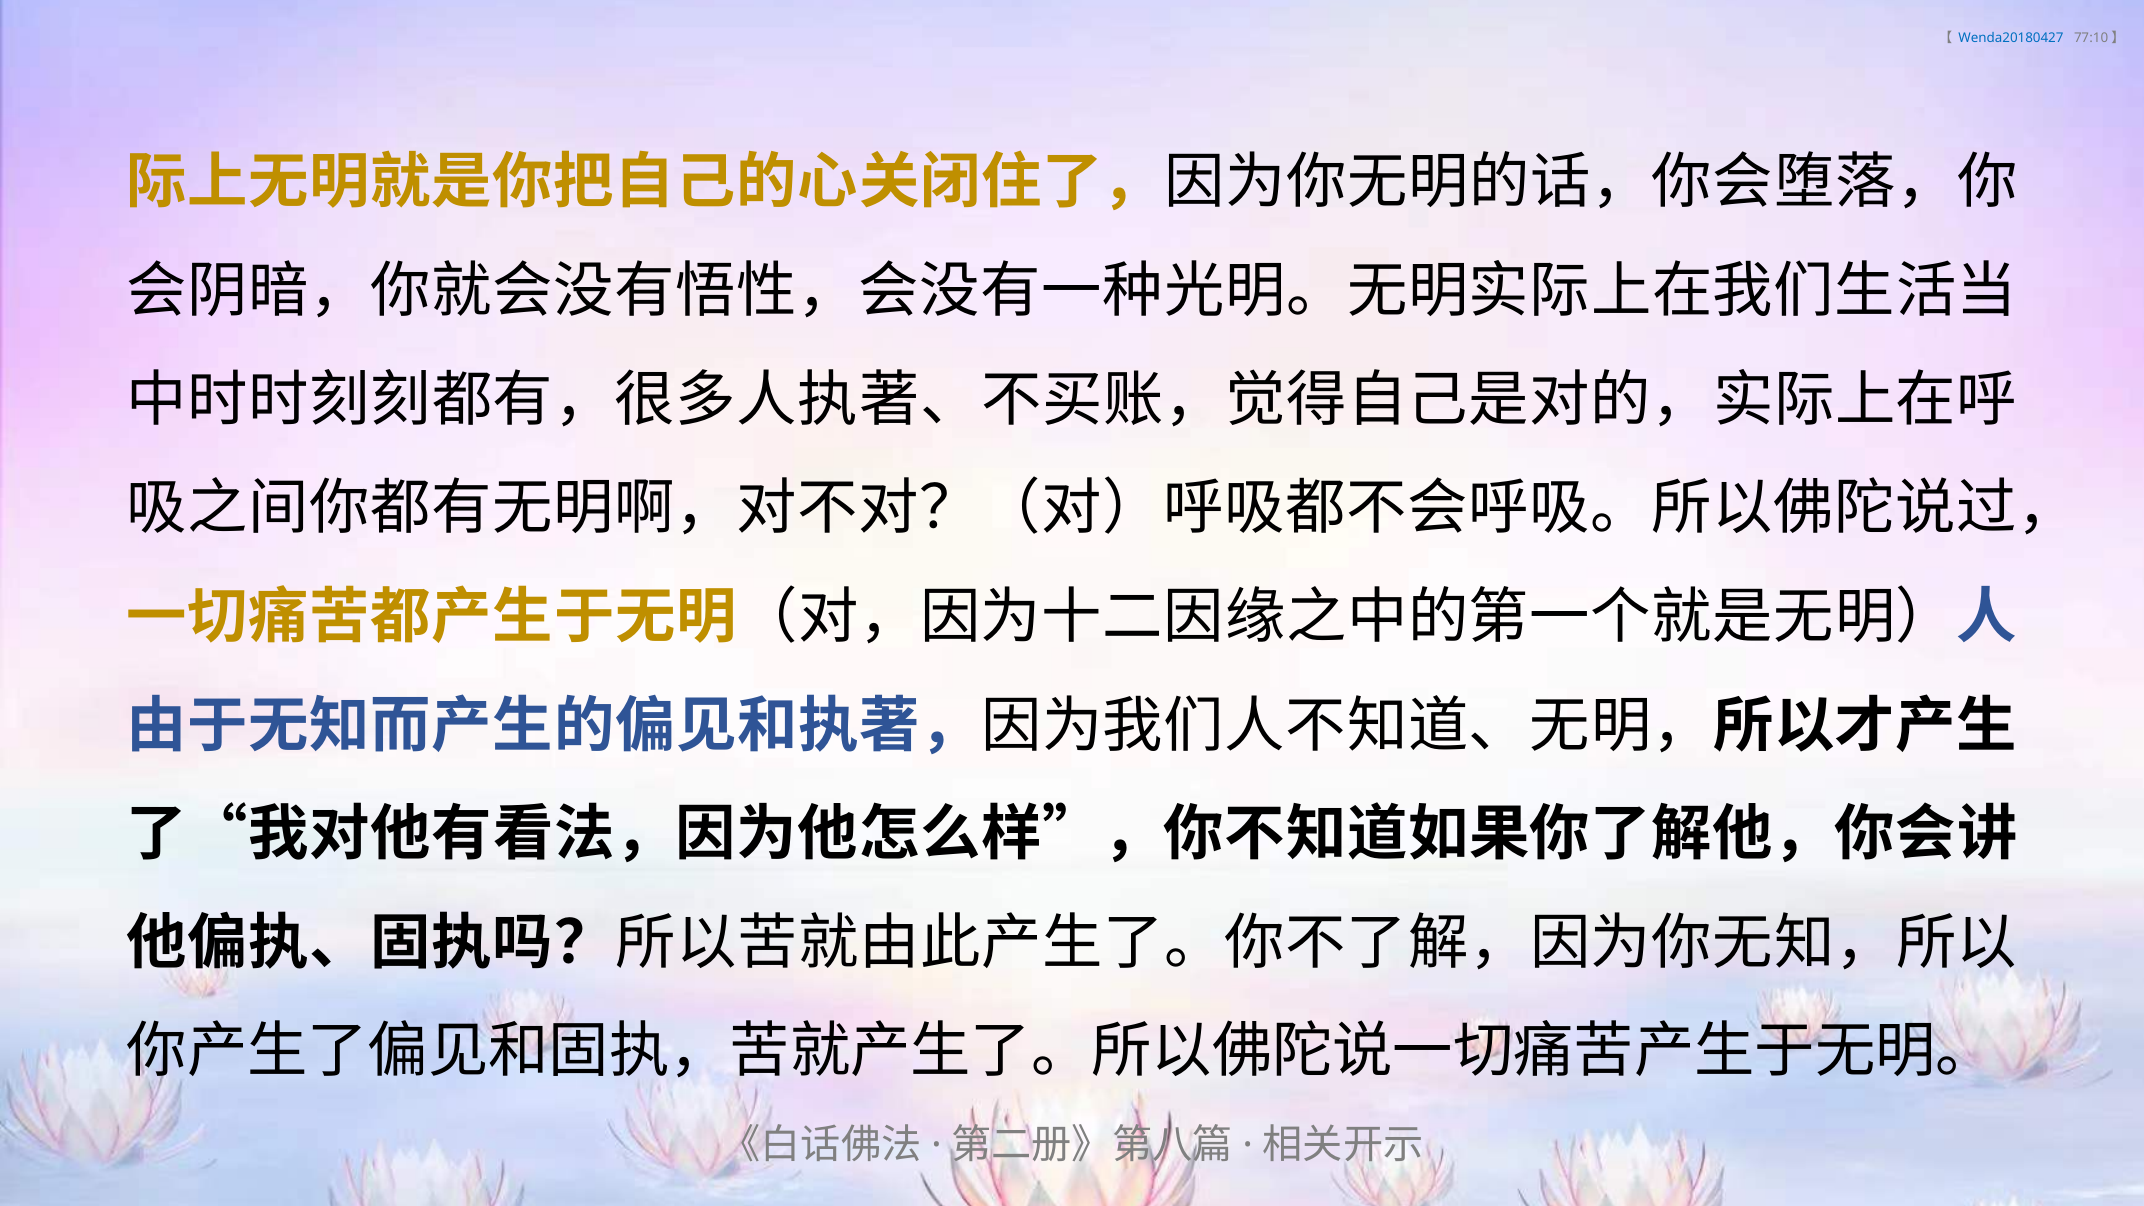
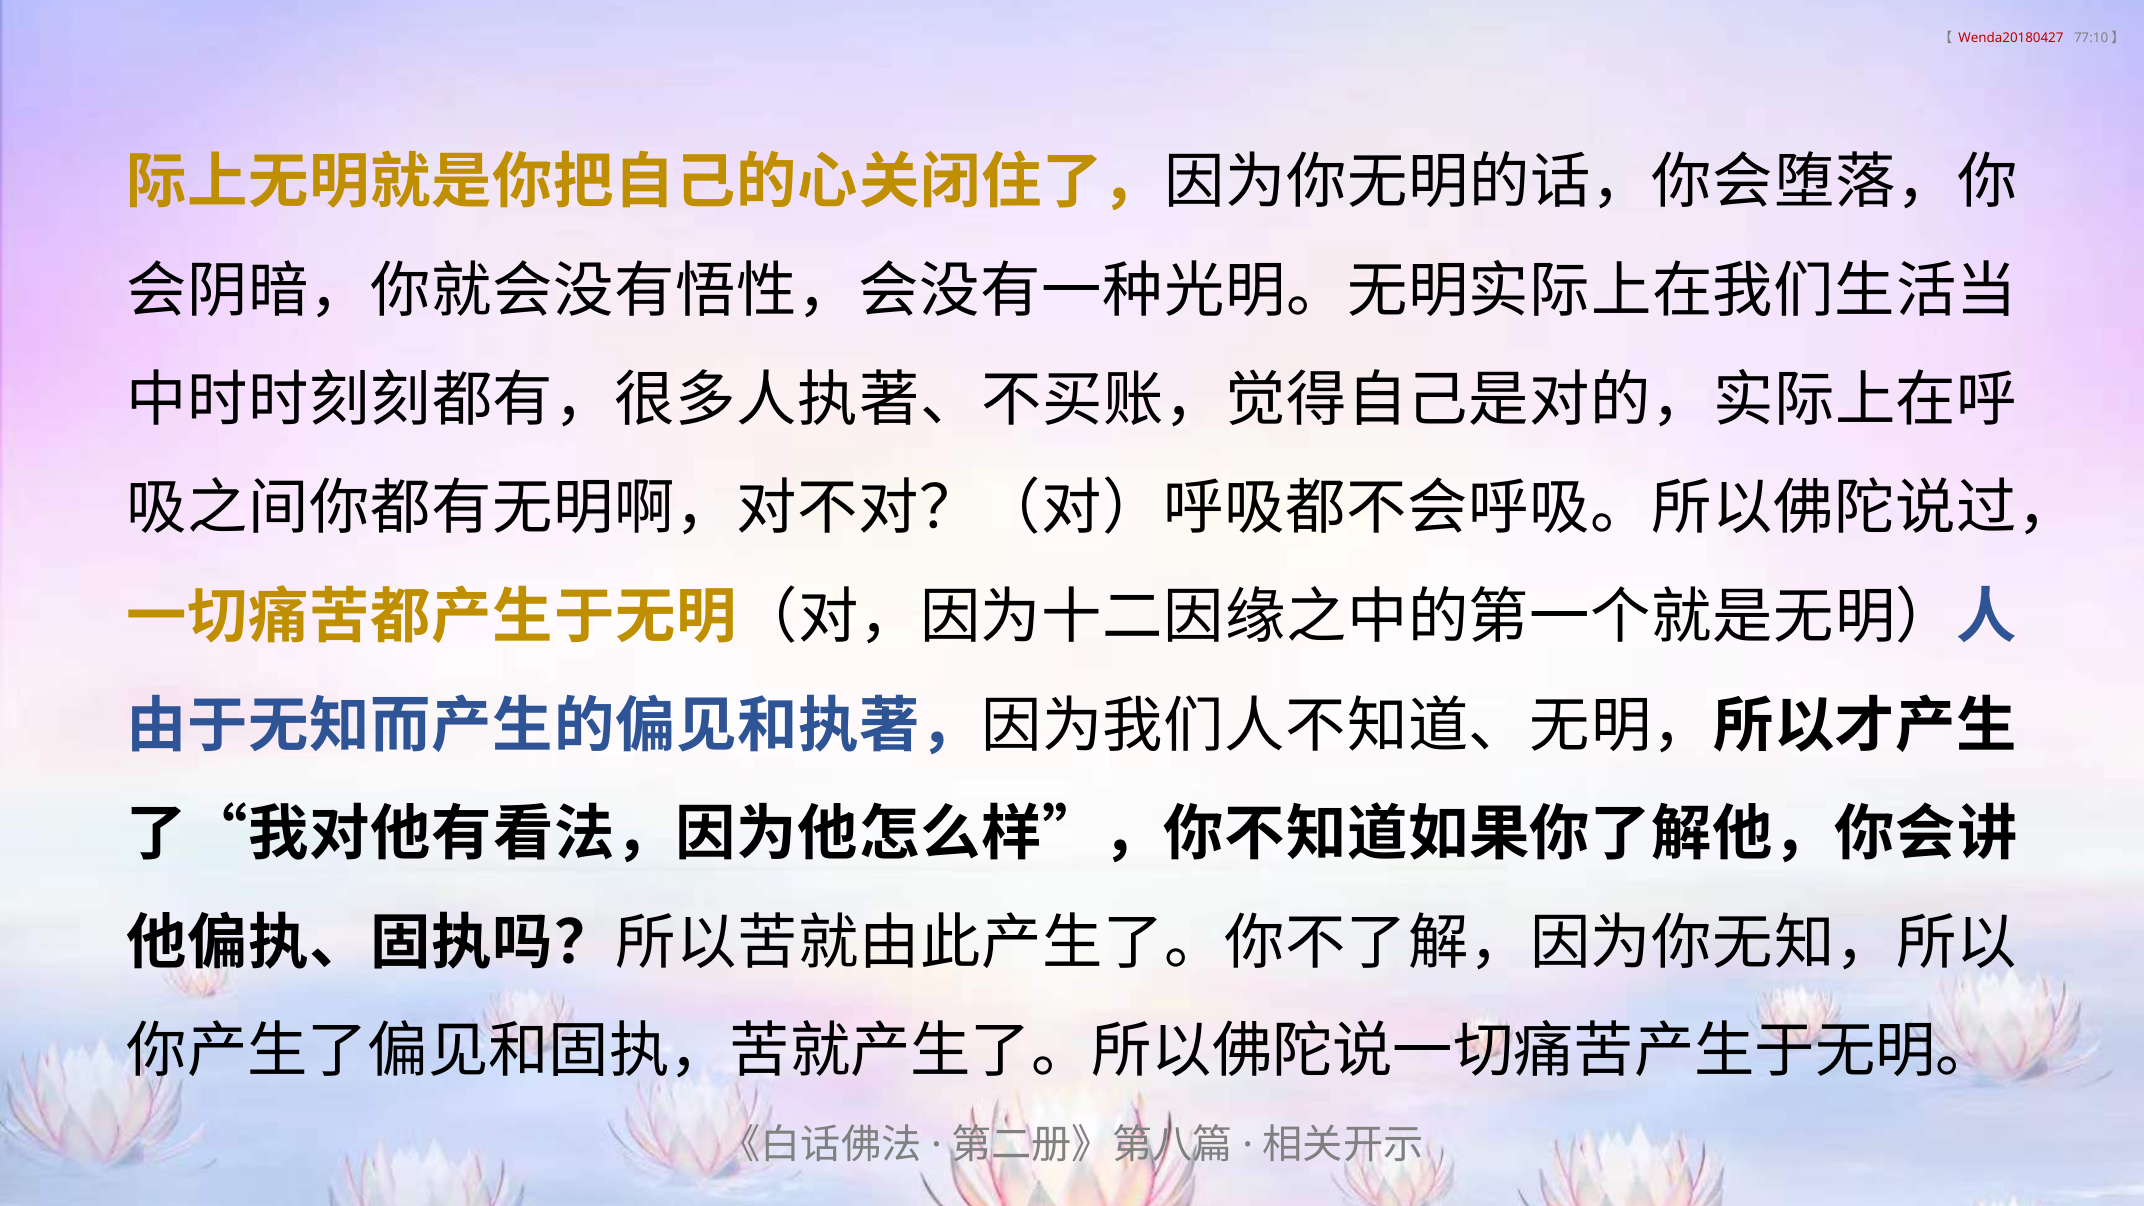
Wenda20180427 colour: blue -> red (2011, 38)
